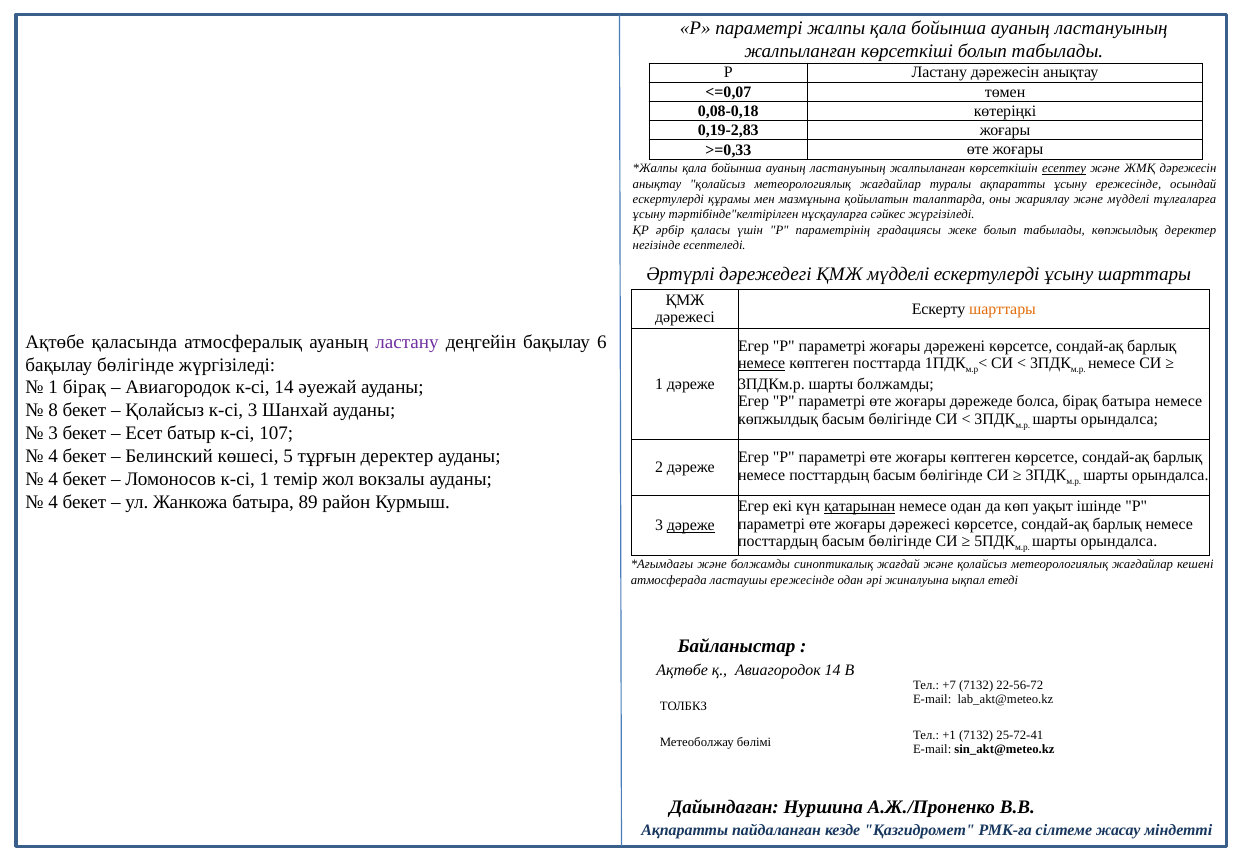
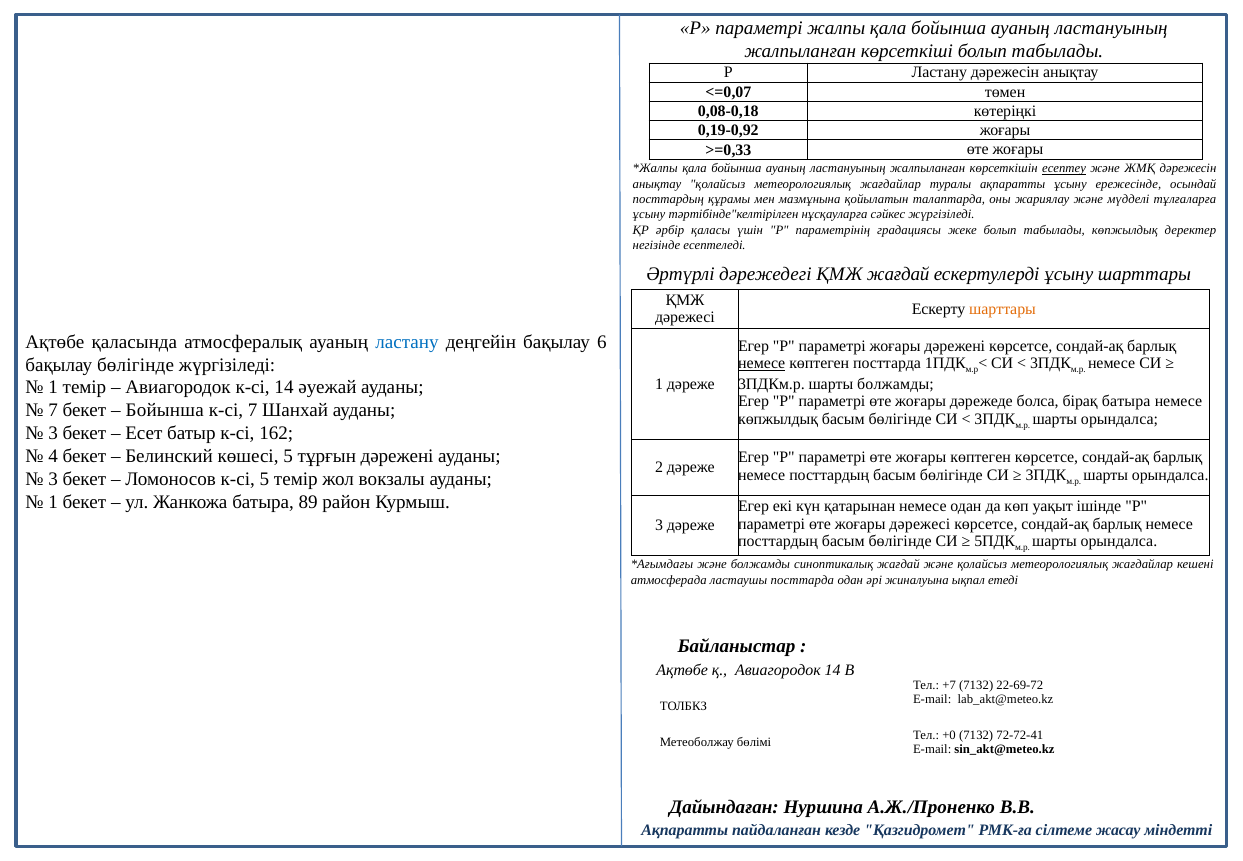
0,19-2,83: 0,19-2,83 -> 0,19-0,92 (728, 130)
ескертулерді: ескертулерді -> посттардың (668, 199)
ҚМЖ мүдделі: мүдделі -> жағдай (898, 274)
ластану colour: purple -> blue (407, 342)
1 бірақ: бірақ -> темір (84, 387)
8: 8 -> 7 (53, 410)
Қолайсыз: Қолайсыз -> Бойынша (165, 410)
к-сі 3: 3 -> 7 (253, 410)
107: 107 -> 162 (276, 433)
тұрғын деректер: деректер -> дәрежені (397, 456)
4: 4 -> 3 (53, 479)
к-сі 1: 1 -> 5 (264, 479)
4: 4 -> 1 (53, 502)
қатарынан underline: present -> none (860, 506)
дәреже underline: present -> none (691, 525)
ластаушы ережесінде: ережесінде -> посттарда (802, 580)
22-56-72: 22-56-72 -> 22-69-72 (1020, 685)
+1: +1 -> +0 (949, 735)
25-72-41: 25-72-41 -> 72-72-41 (1020, 735)
